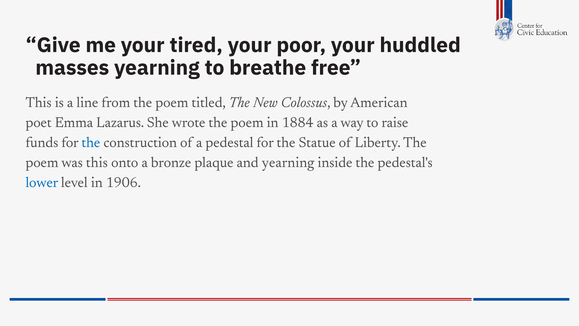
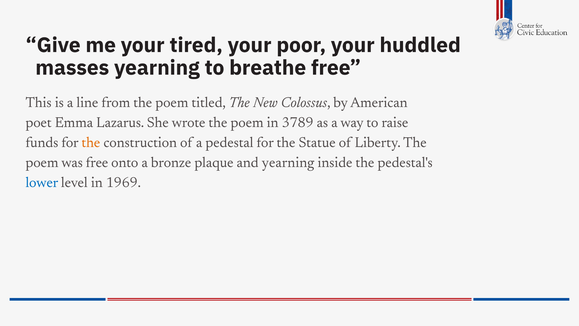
1884: 1884 -> 3789 (298, 122)
the colour: blue -> orange (91, 142)
was this: this -> free (97, 162)
1906: 1906 -> 1969 (123, 182)
